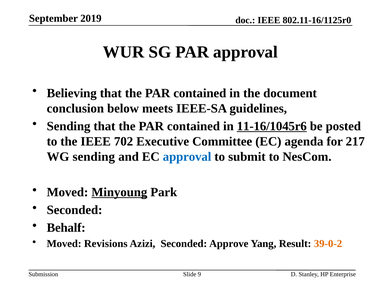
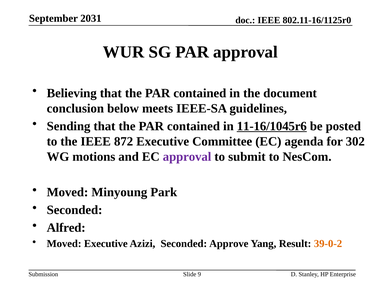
2019: 2019 -> 2031 (91, 18)
702: 702 -> 872 (124, 141)
217: 217 -> 302 (355, 141)
WG sending: sending -> motions (94, 156)
approval colour: blue -> purple (187, 156)
Minyoung underline: present -> none (119, 192)
Behalf: Behalf -> Alfred (66, 228)
Moved Revisions: Revisions -> Executive (106, 244)
